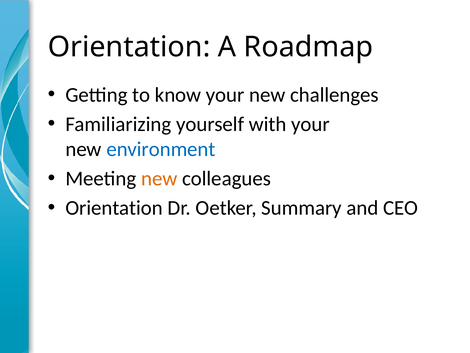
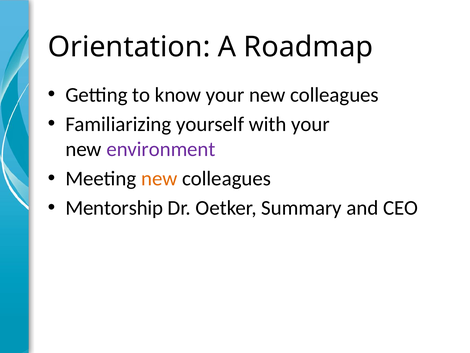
your new challenges: challenges -> colleagues (334, 95)
environment colour: blue -> purple (161, 149)
Orientation: Orientation -> Mentorship (114, 208)
